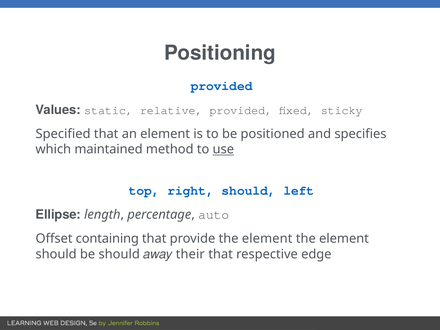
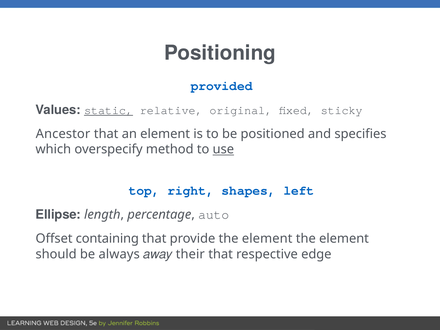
static underline: none -> present (109, 110)
relative provided: provided -> original (241, 110)
Specified: Specified -> Ancestor (63, 134)
maintained: maintained -> overspecify (109, 149)
right should: should -> shapes (249, 191)
be should: should -> always (119, 254)
